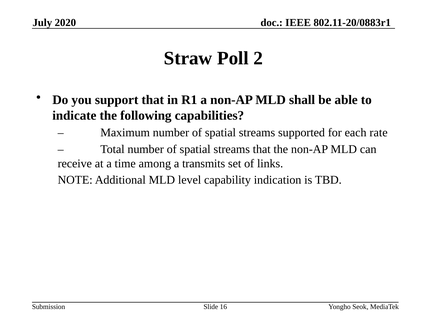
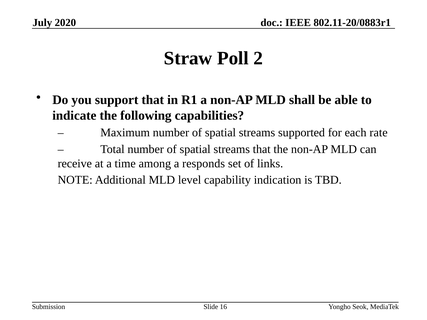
transmits: transmits -> responds (204, 164)
